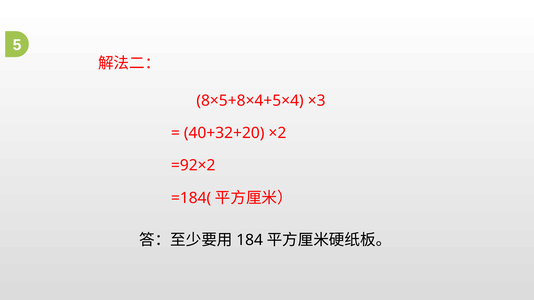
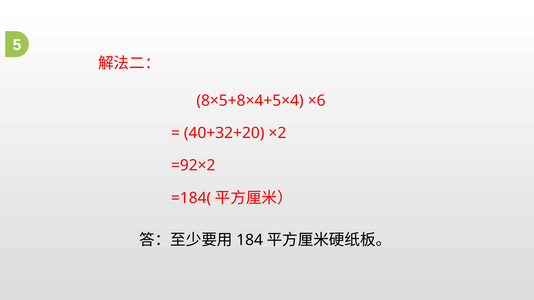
×3: ×3 -> ×6 (317, 101)
